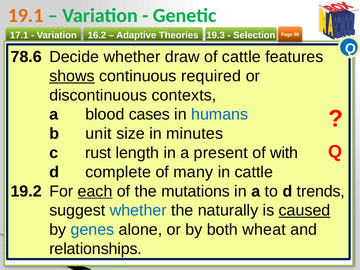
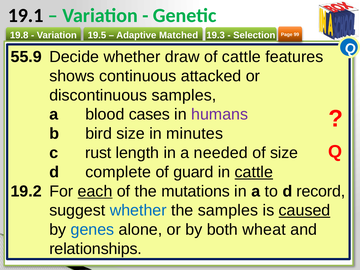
19.1 colour: orange -> black (26, 15)
17.1: 17.1 -> 19.8 (19, 35)
16.2: 16.2 -> 19.5 (97, 35)
Theories: Theories -> Matched (179, 35)
78.6: 78.6 -> 55.9 (26, 57)
shows underline: present -> none (72, 76)
required: required -> attacked (211, 76)
discontinuous contexts: contexts -> samples (184, 95)
humans colour: blue -> purple (220, 114)
unit: unit -> bird (99, 134)
present: present -> needed (221, 153)
of with: with -> size (284, 153)
many: many -> guard (193, 172)
cattle underline: none -> present (254, 172)
trends: trends -> record (321, 191)
the naturally: naturally -> samples (228, 210)
